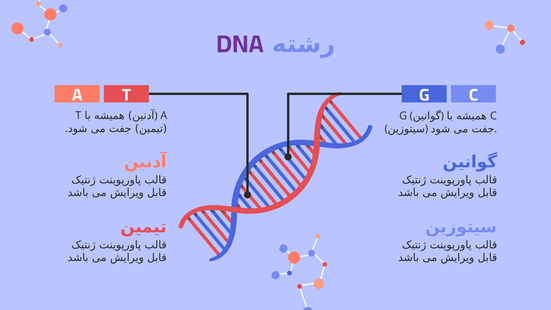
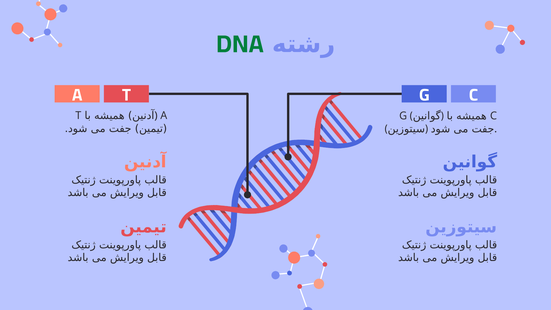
DNA colour: purple -> green (240, 44)
